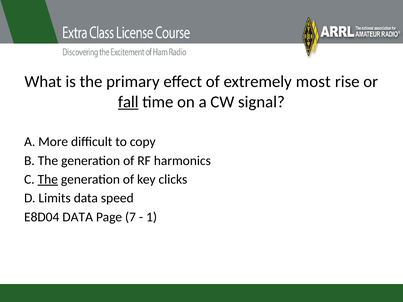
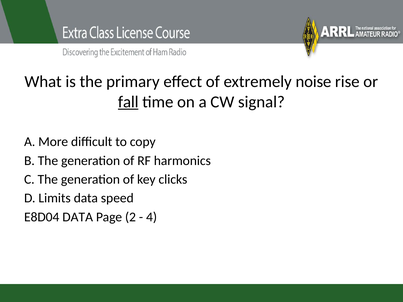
most: most -> noise (313, 82)
The underline: present -> none (48, 180)
7: 7 -> 2 (131, 217)
1: 1 -> 4 (152, 217)
